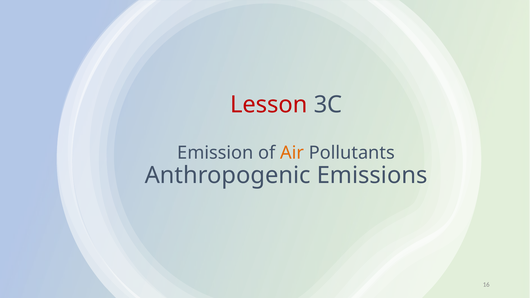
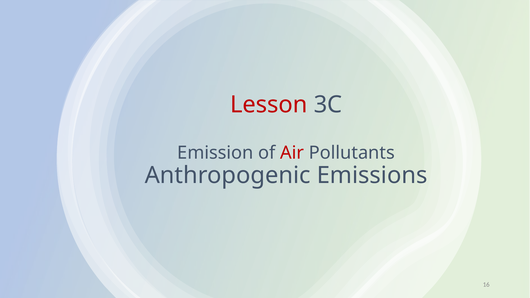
Air colour: orange -> red (292, 153)
